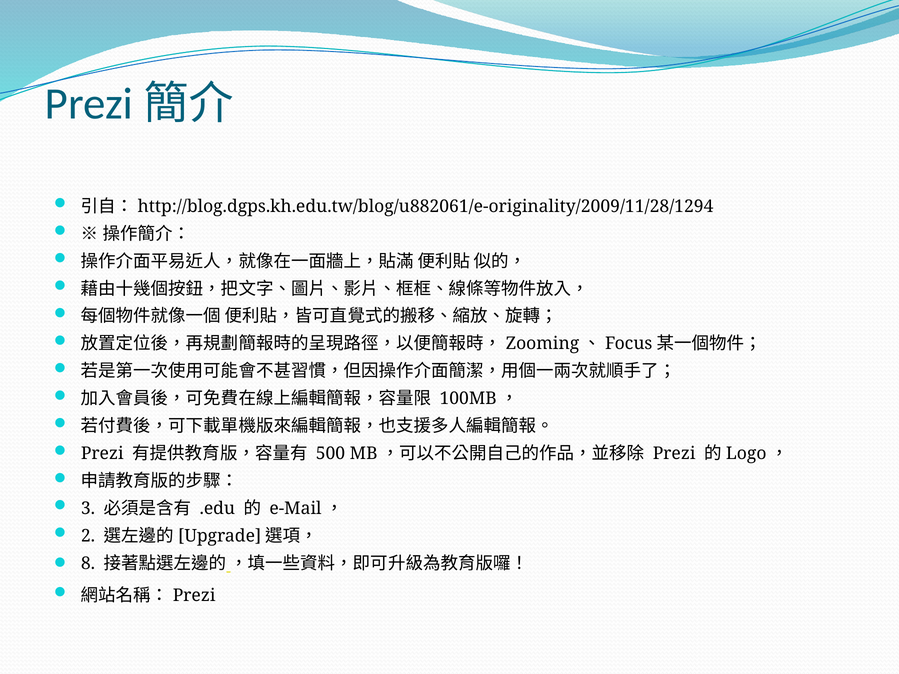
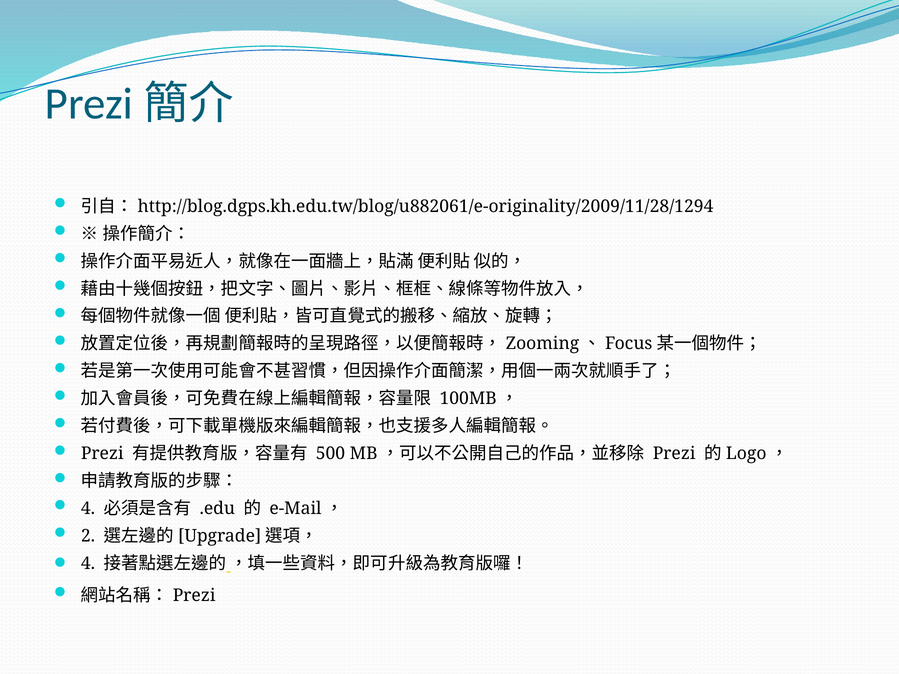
3: 3 -> 4 (88, 509)
8: 8 -> 4 (88, 564)
